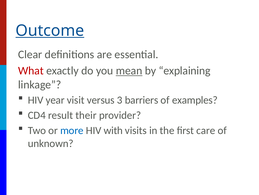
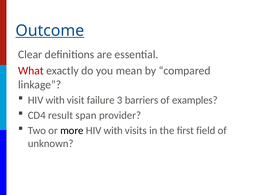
mean underline: present -> none (129, 70)
explaining: explaining -> compared (185, 70)
year: year -> with (55, 100)
versus: versus -> failure (101, 100)
their: their -> span (86, 115)
more colour: blue -> black (72, 130)
care: care -> field (206, 130)
